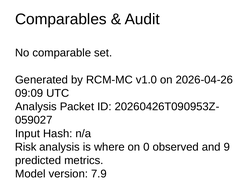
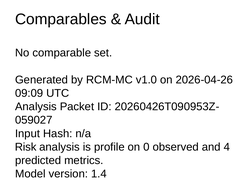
where: where -> profile (109, 147)
9: 9 -> 4 (227, 147)
7.9: 7.9 -> 1.4 (99, 174)
